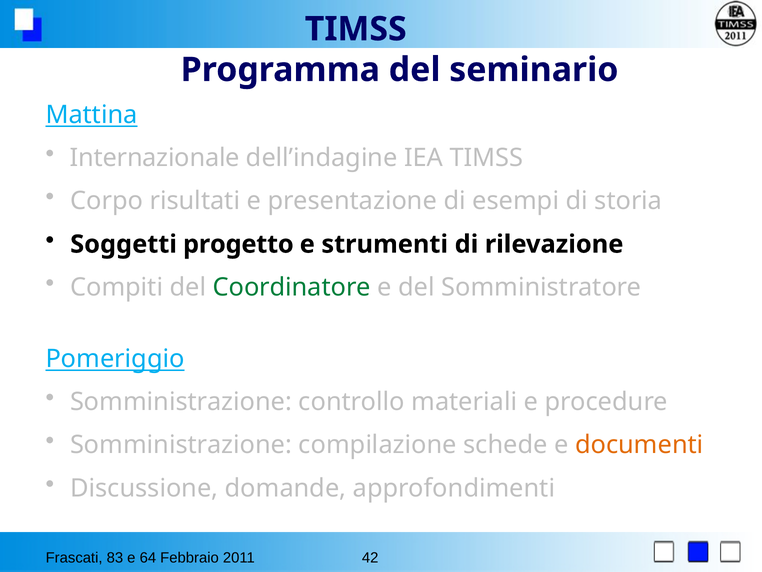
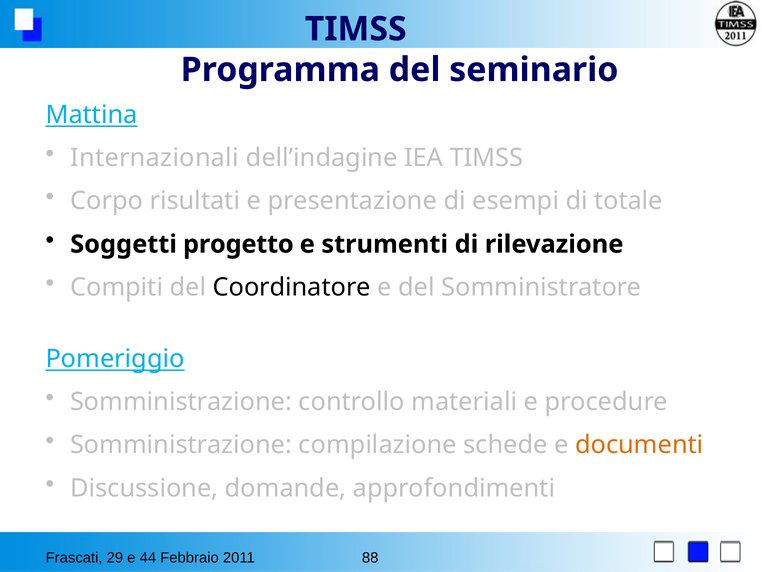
Internazionale: Internazionale -> Internazionali (155, 158)
storia: storia -> totale (628, 201)
Coordinatore colour: green -> black (292, 287)
83: 83 -> 29 (115, 558)
64: 64 -> 44 (148, 558)
42: 42 -> 88 (370, 558)
